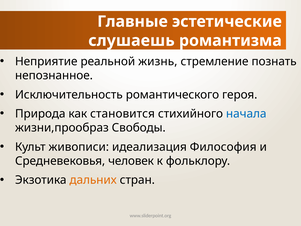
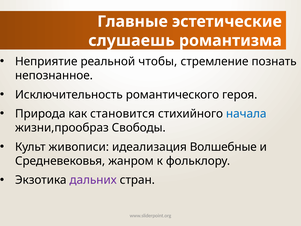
жизнь: жизнь -> чтобы (158, 61)
Философия: Философия -> Волшебные (223, 147)
человек: человек -> жанром (131, 161)
дальних colour: orange -> purple (93, 180)
